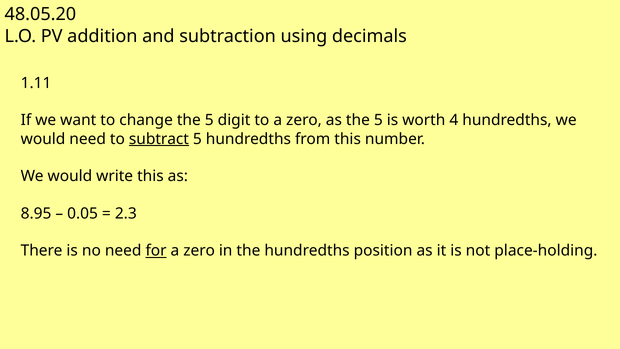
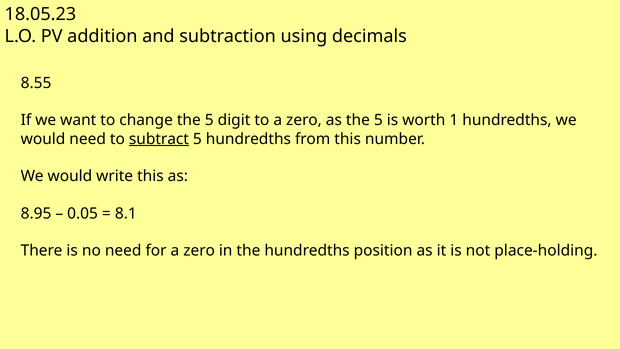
48.05.20: 48.05.20 -> 18.05.23 (40, 14)
1.11: 1.11 -> 8.55 (36, 83)
4: 4 -> 1 (454, 120)
2.3: 2.3 -> 8.1 (126, 213)
for underline: present -> none (156, 250)
